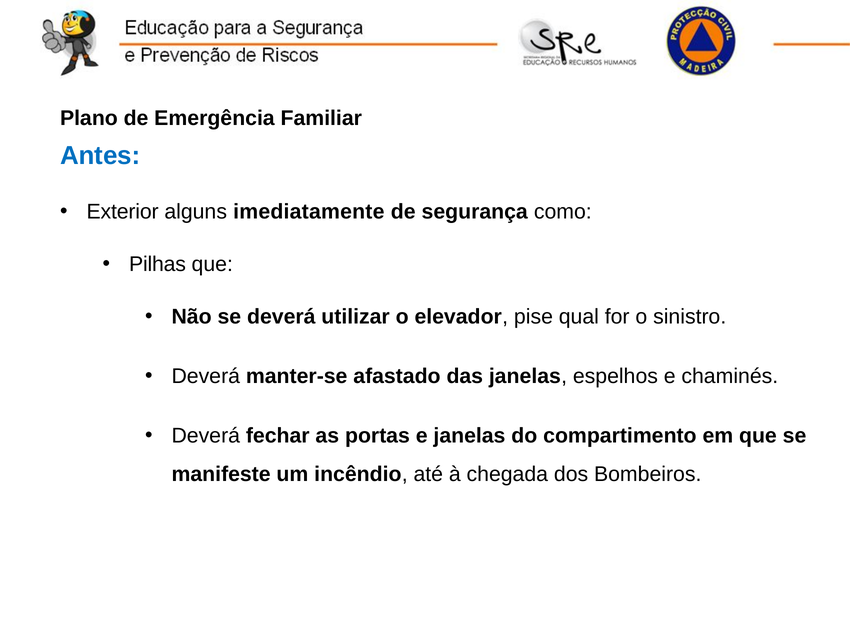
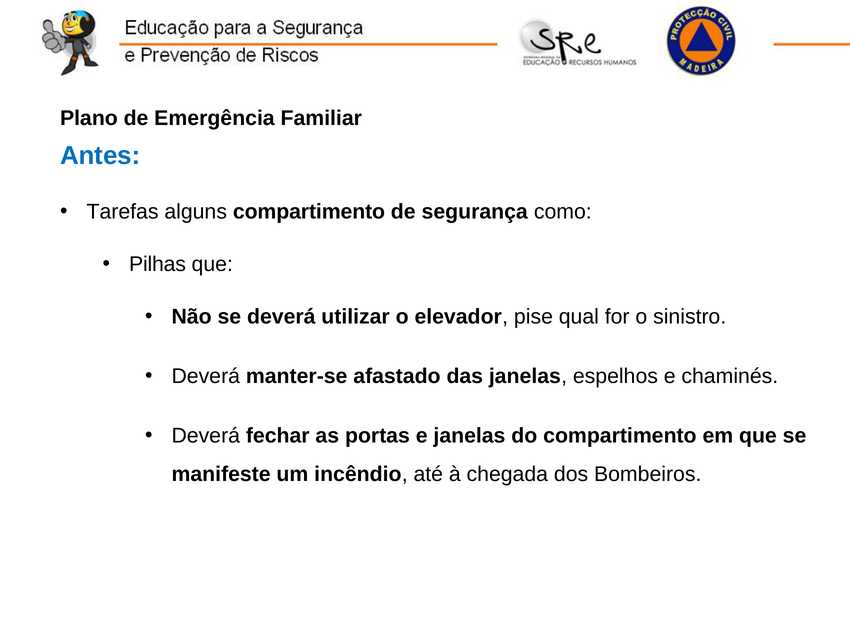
Exterior: Exterior -> Tarefas (123, 212)
alguns imediatamente: imediatamente -> compartimento (309, 212)
